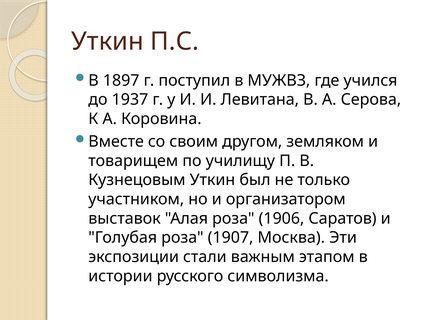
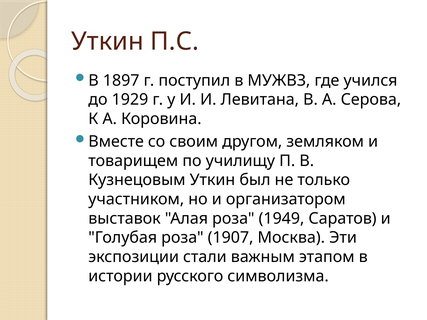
1937: 1937 -> 1929 (130, 100)
1906: 1906 -> 1949 (281, 219)
